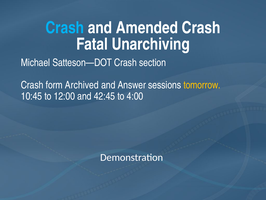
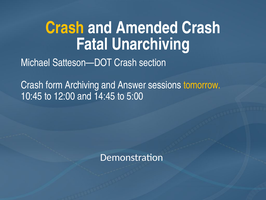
Crash colour: light blue -> yellow (65, 28)
Archived: Archived -> Archiving (82, 85)
42:45: 42:45 -> 14:45 (104, 96)
4:00: 4:00 -> 5:00 (135, 96)
